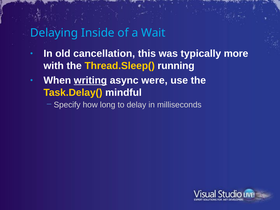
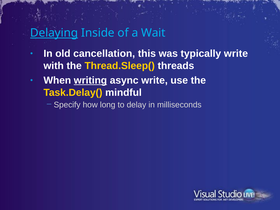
Delaying underline: none -> present (54, 33)
typically more: more -> write (236, 54)
running: running -> threads (176, 66)
async were: were -> write (154, 80)
